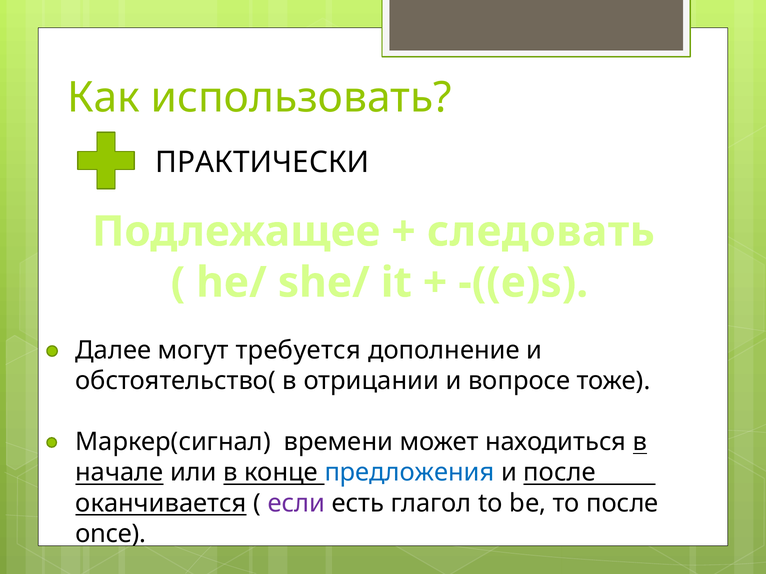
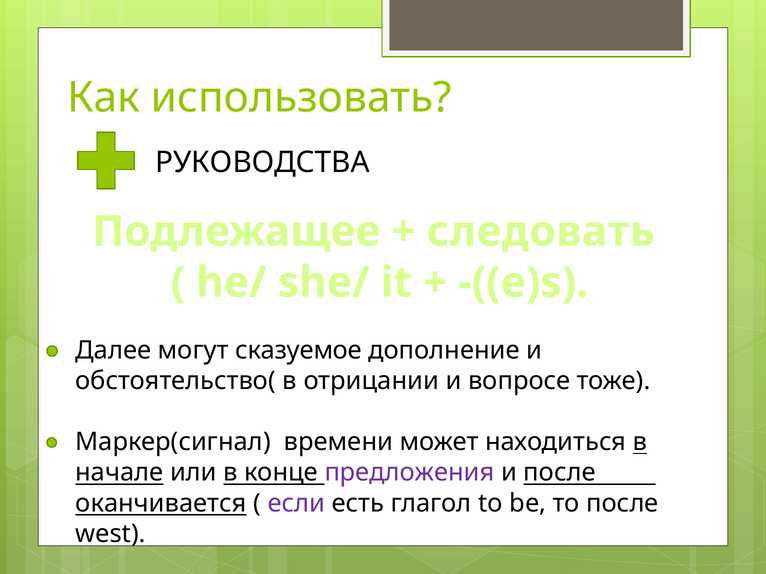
ПРАКТИЧЕСКИ: ПРАКТИЧЕСКИ -> РУКОВОДСТВА (262, 162)
требуется: требуется -> сказуемое (299, 350)
предложения colour: blue -> purple (409, 473)
once: once -> west (111, 534)
